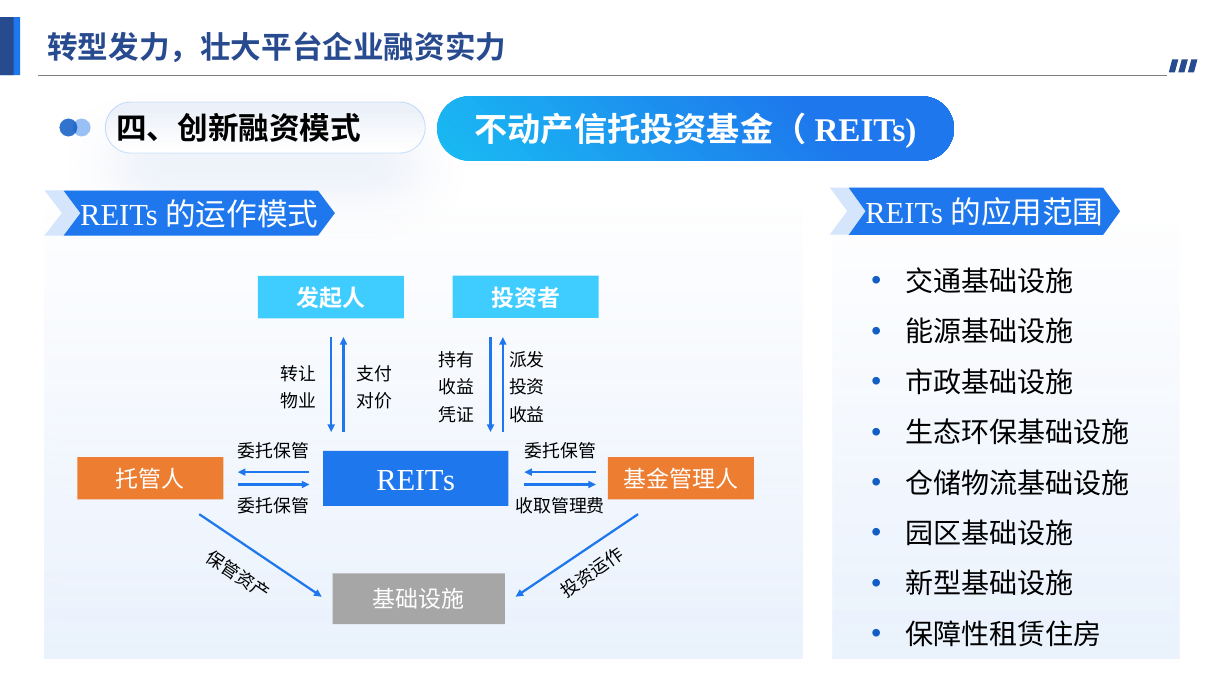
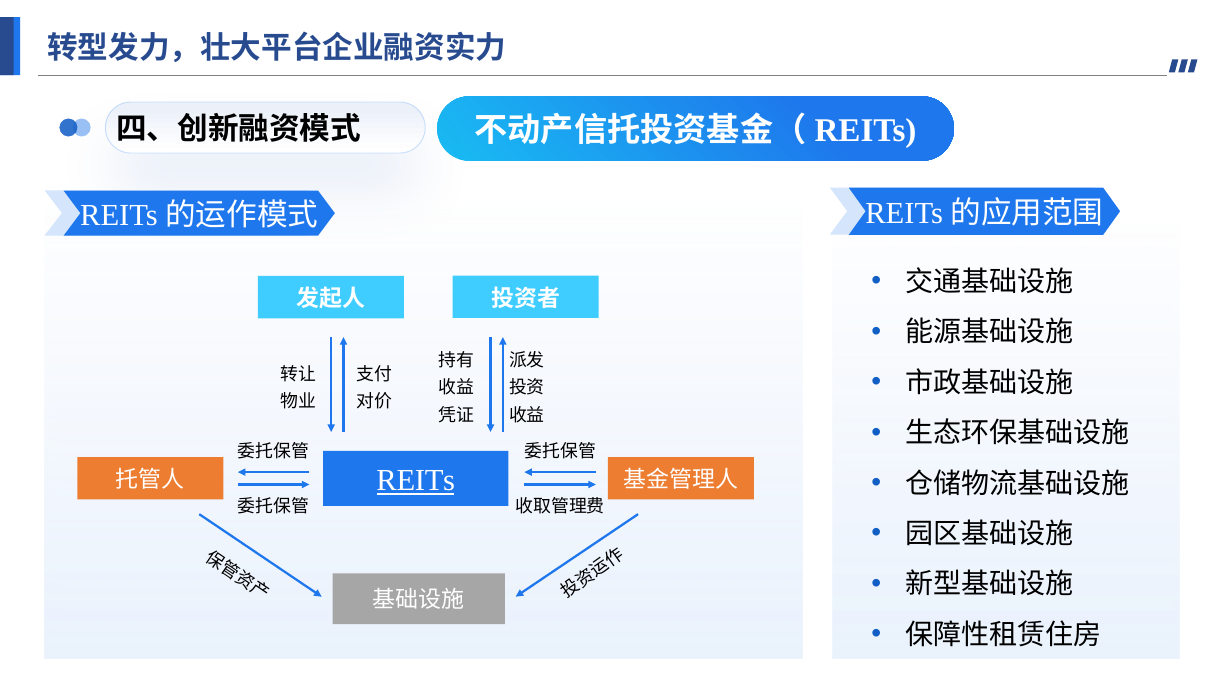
REITs underline: none -> present (416, 481)
